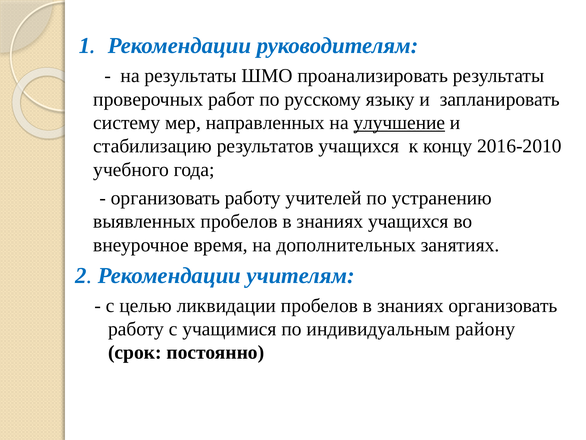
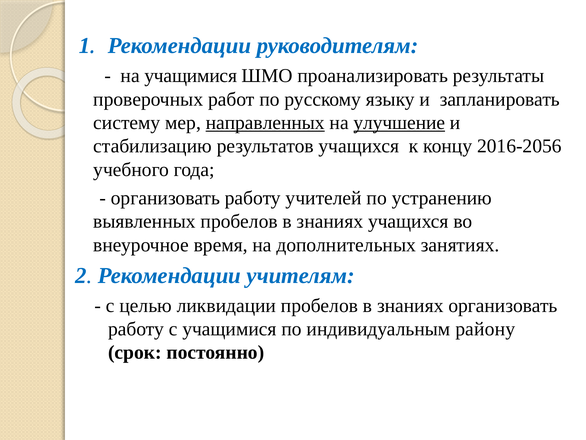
на результаты: результаты -> учащимися (191, 76)
направленных underline: none -> present (265, 123)
2016-2010: 2016-2010 -> 2016-2056 (519, 146)
